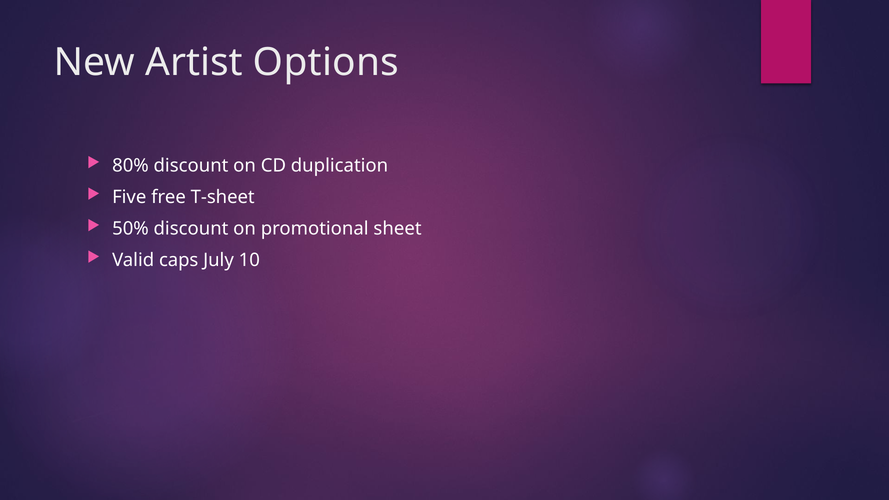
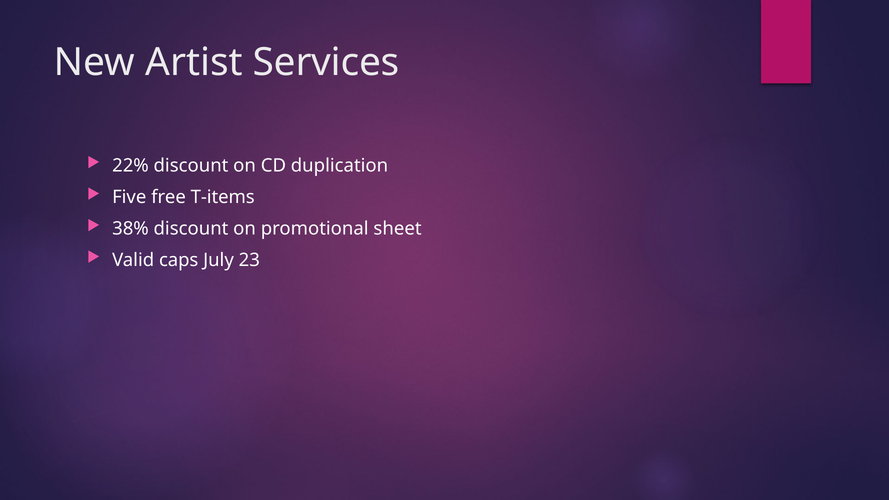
Options: Options -> Services (326, 62)
80%: 80% -> 22% (130, 165)
T-sheet: T-sheet -> T-items (223, 197)
50%: 50% -> 38% (130, 228)
10: 10 -> 23 (249, 260)
